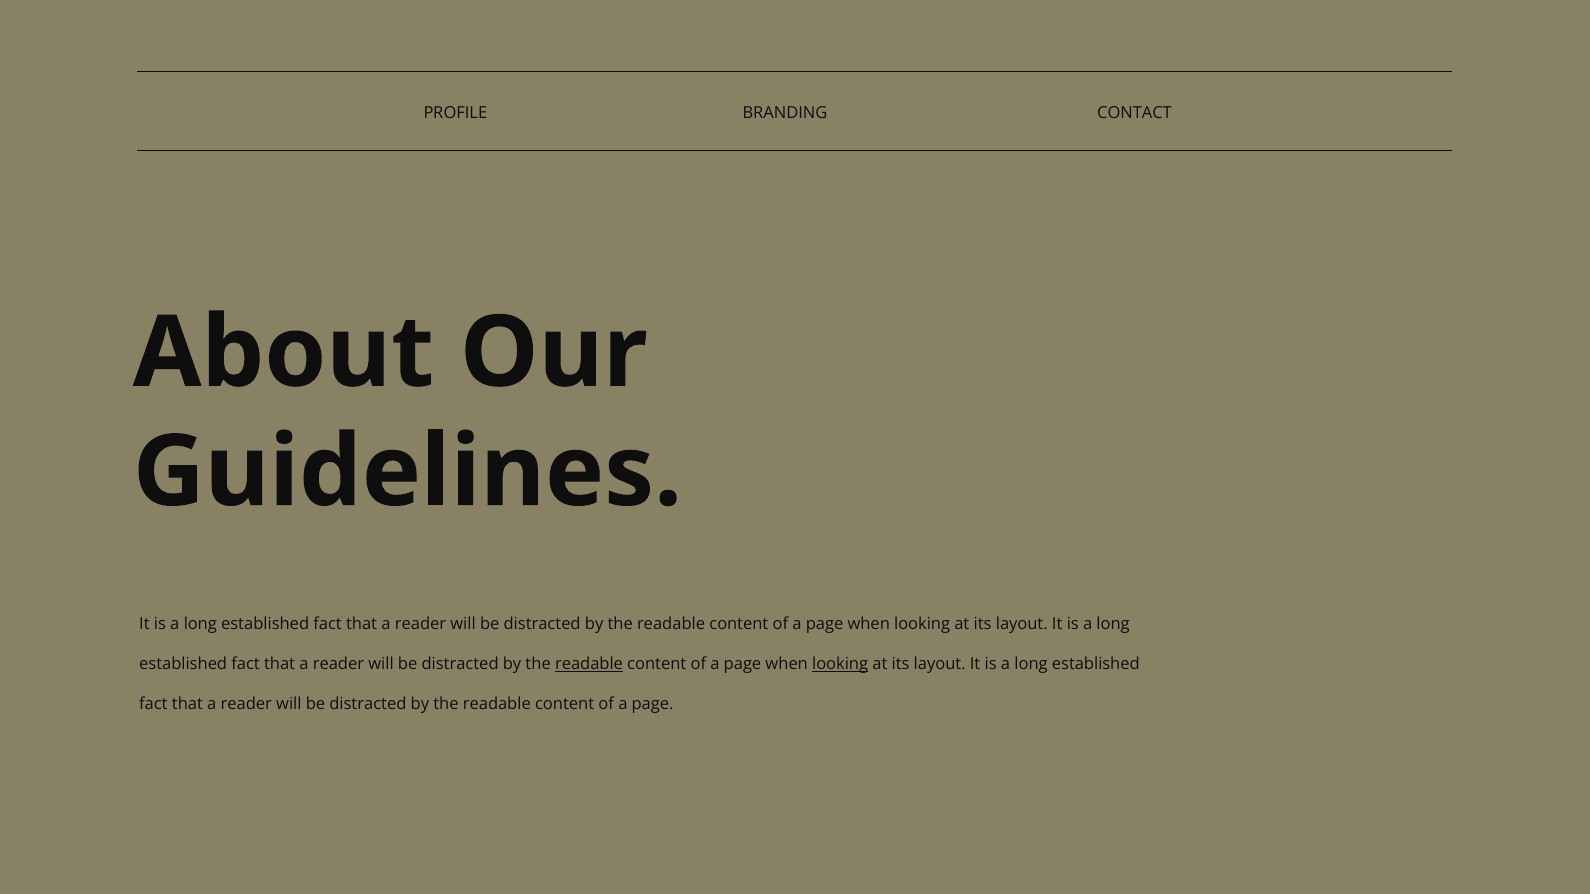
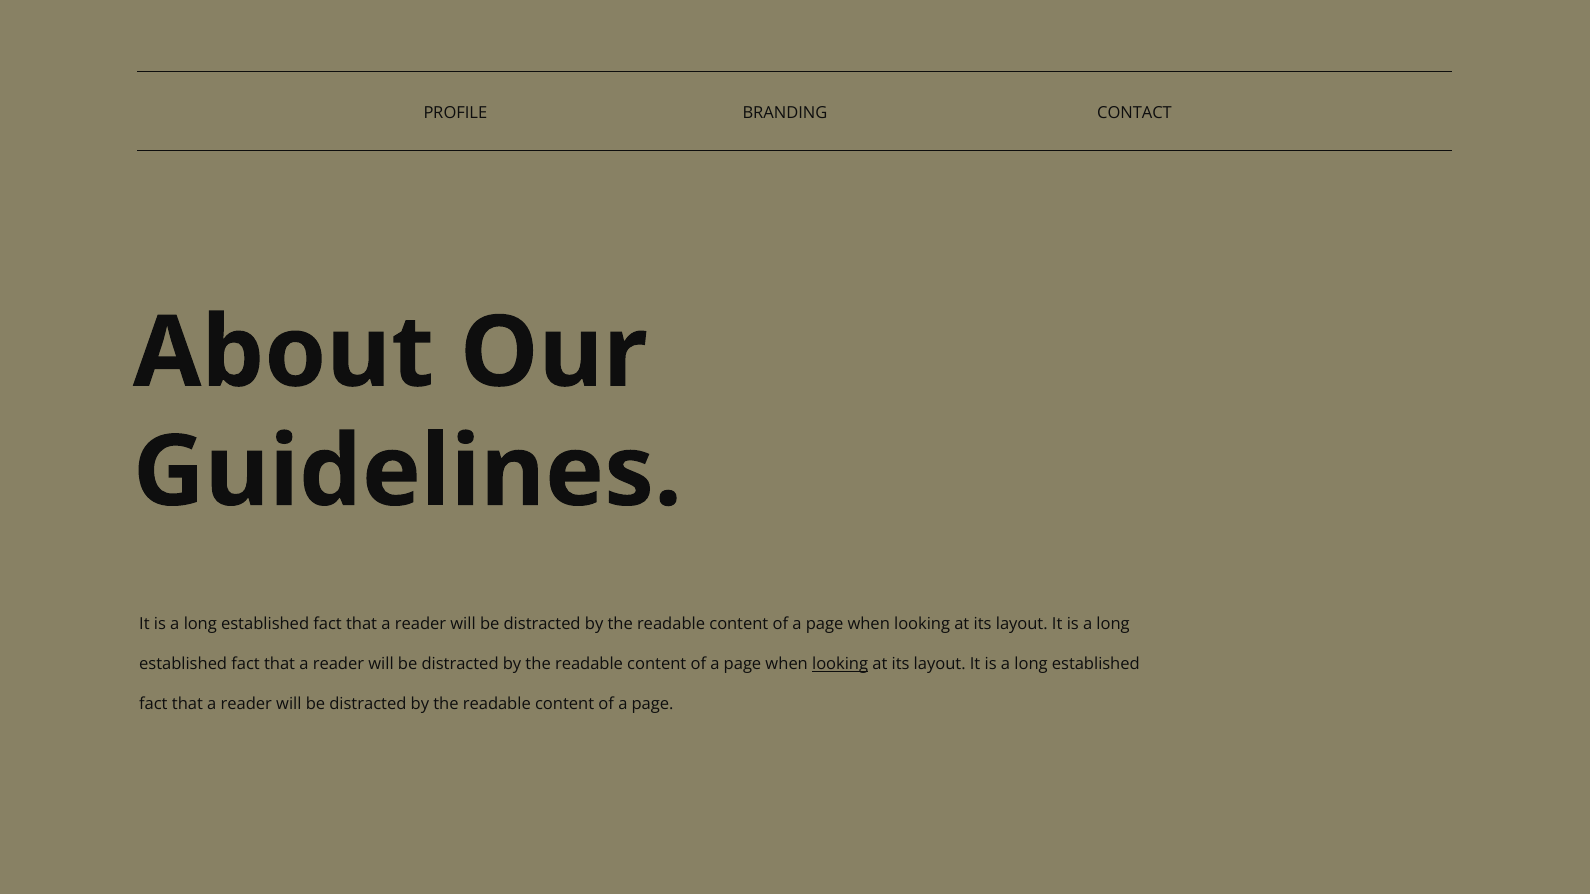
readable underline: present -> none (589, 664)
